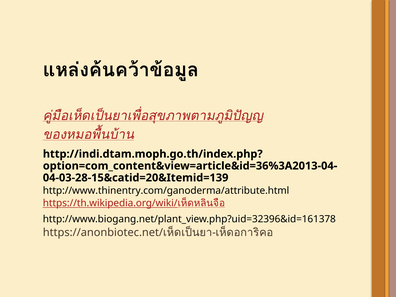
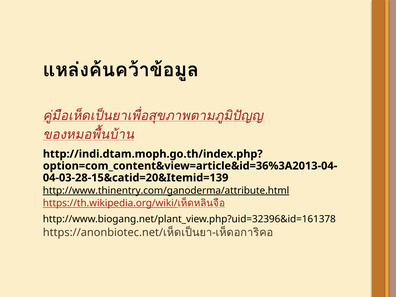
http://www.thinentry.com/ganoderma/attribute.html underline: none -> present (166, 191)
